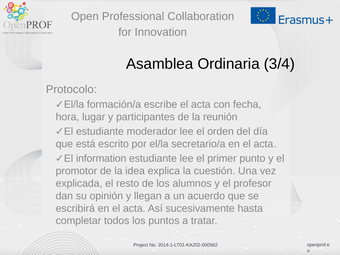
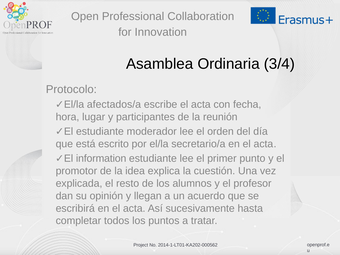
formación/a: formación/a -> afectados/a (114, 105)
